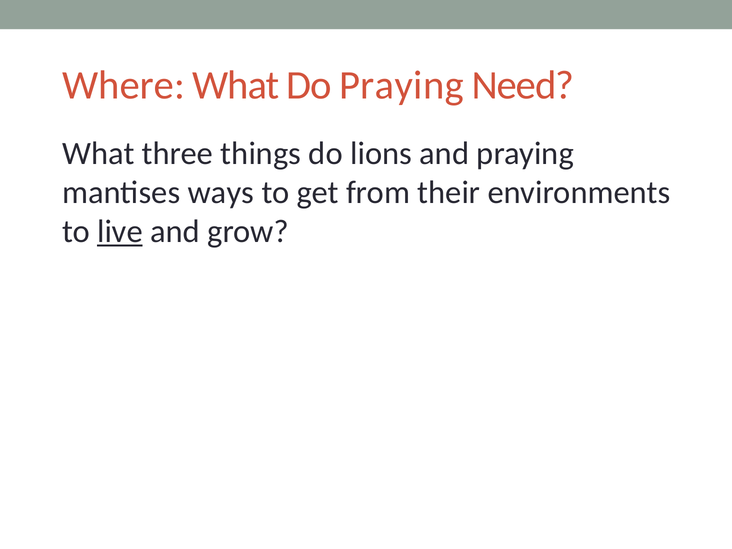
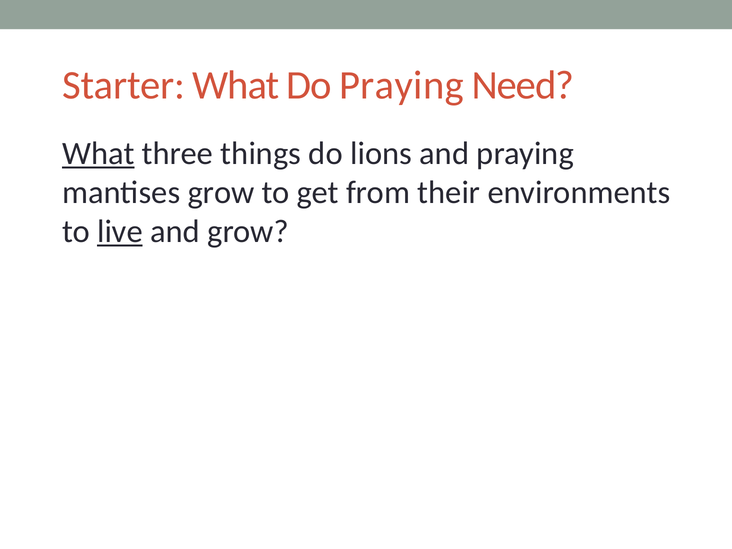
Where: Where -> Starter (124, 85)
What underline: none -> present (98, 154)
mantises ways: ways -> grow (221, 193)
